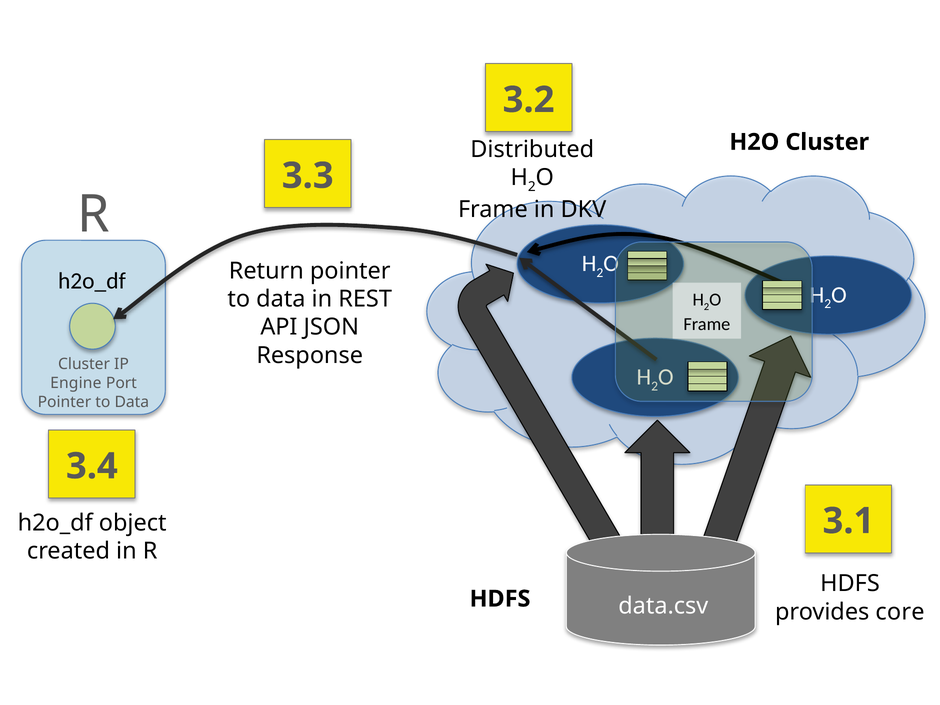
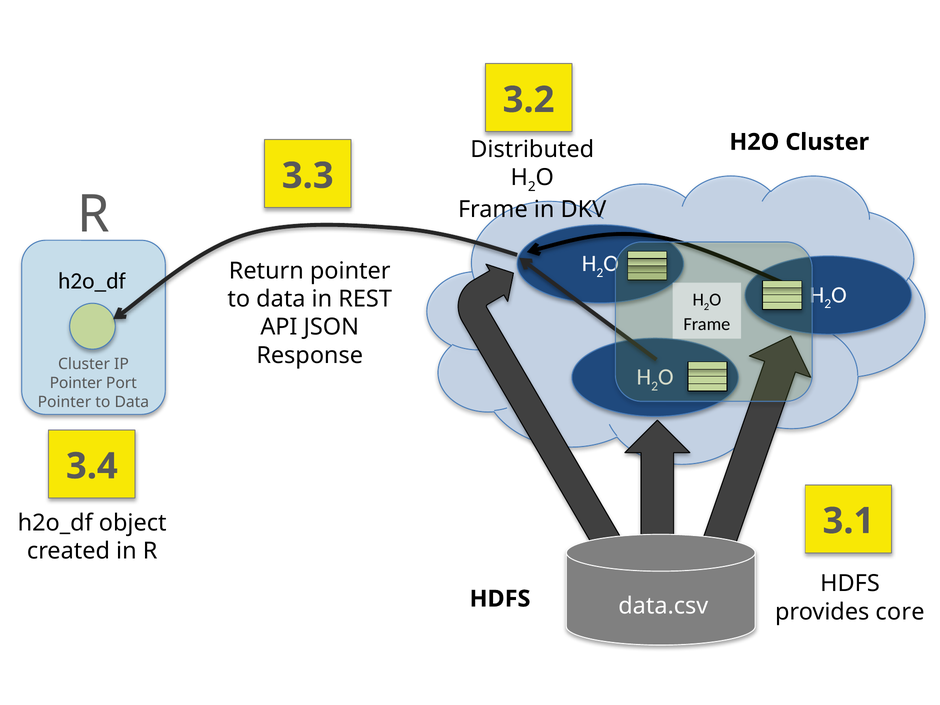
Engine: Engine -> Pointer (76, 383)
